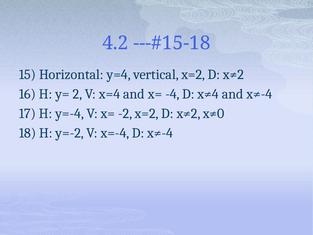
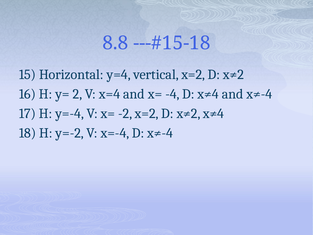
4.2: 4.2 -> 8.8 (115, 43)
x≠2 x≠0: x≠0 -> x≠4 (214, 113)
